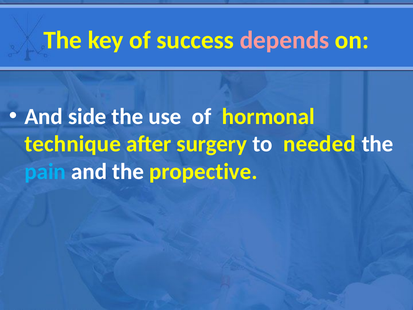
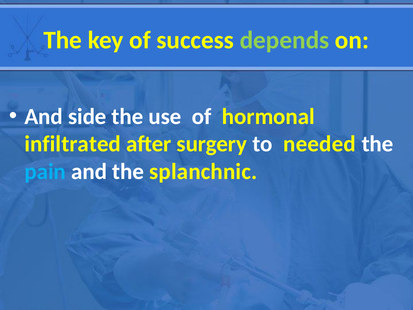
depends colour: pink -> light green (284, 40)
technique: technique -> infiltrated (73, 144)
propective: propective -> splanchnic (203, 171)
